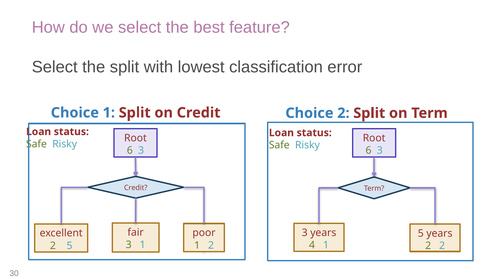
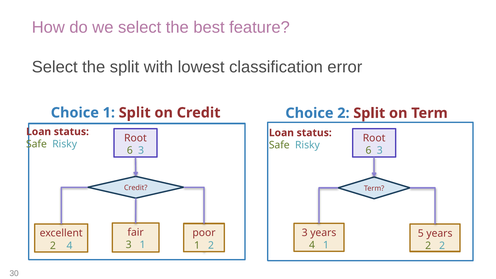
2 5: 5 -> 4 (70, 246)
